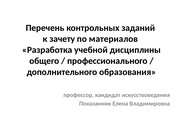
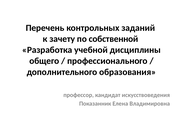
материалов: материалов -> собственной (114, 39)
